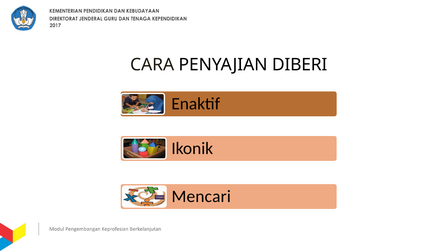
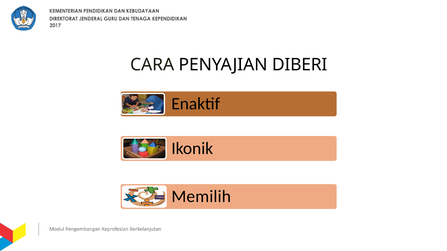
Mencari: Mencari -> Memilih (201, 197)
